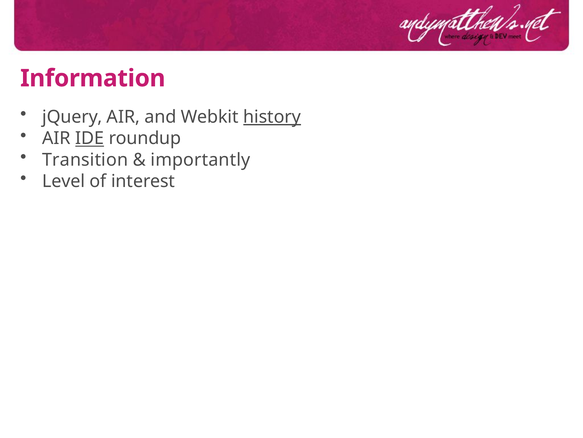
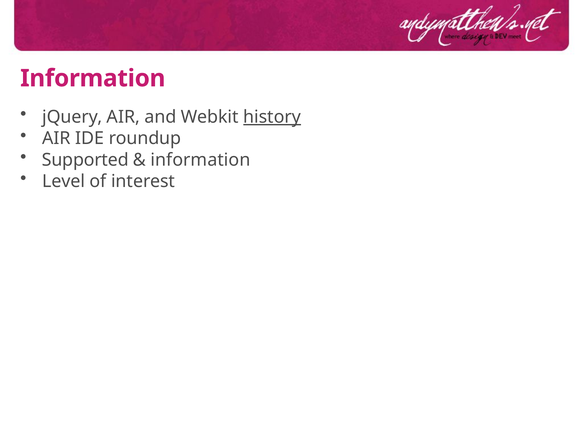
IDE underline: present -> none (90, 138)
Transition: Transition -> Supported (85, 160)
importantly: importantly -> information (200, 160)
